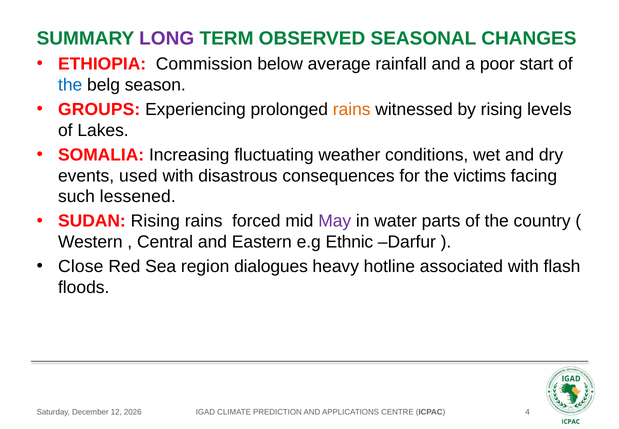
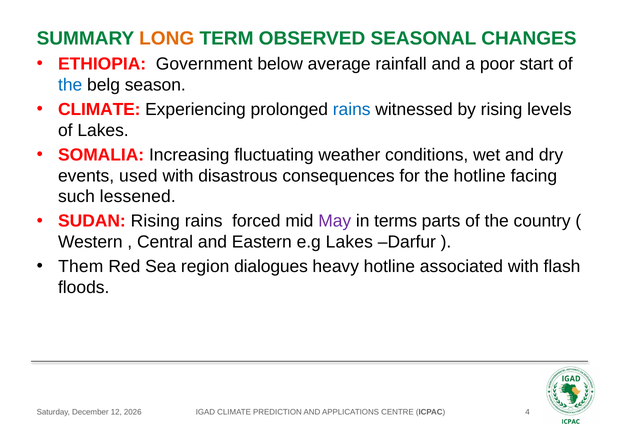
LONG colour: purple -> orange (167, 38)
Commission: Commission -> Government (204, 64)
GROUPS: GROUPS -> CLIMATE (99, 109)
rains colour: orange -> blue (352, 109)
the victims: victims -> hotline (480, 176)
water: water -> terms (396, 221)
e.g Ethnic: Ethnic -> Lakes (349, 242)
Close: Close -> Them (81, 266)
